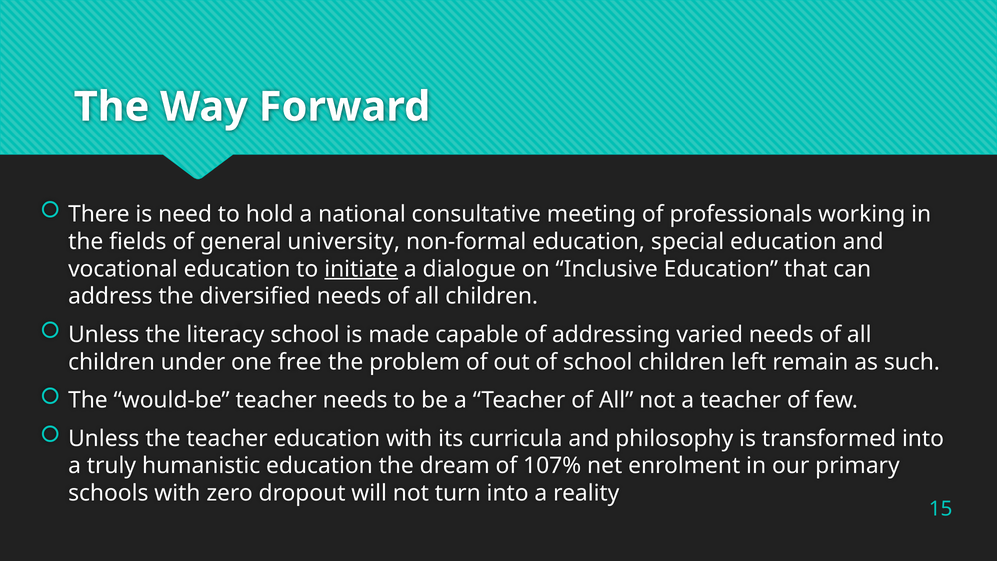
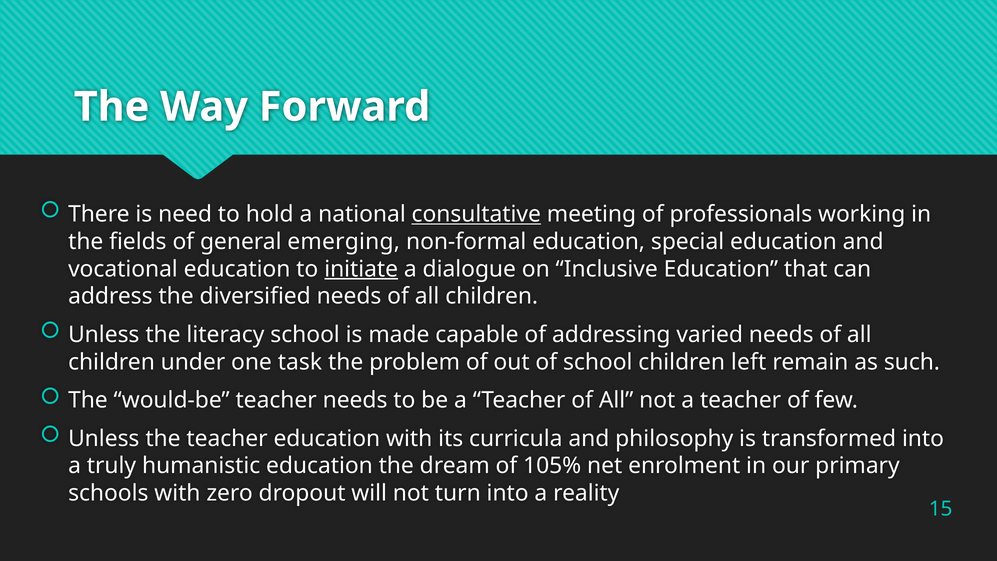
consultative underline: none -> present (476, 214)
university: university -> emerging (344, 241)
free: free -> task (300, 362)
107%: 107% -> 105% (552, 466)
